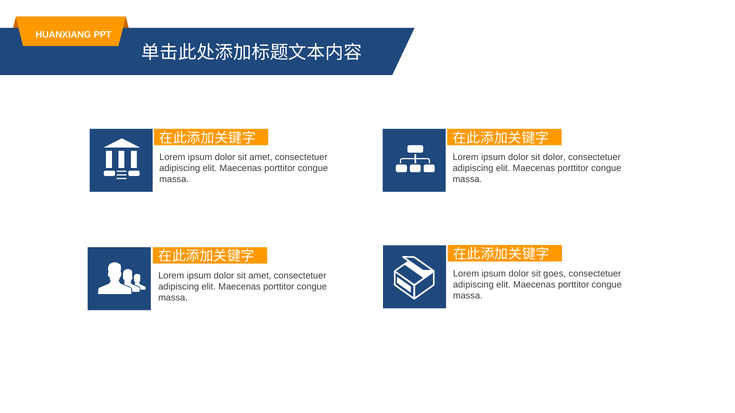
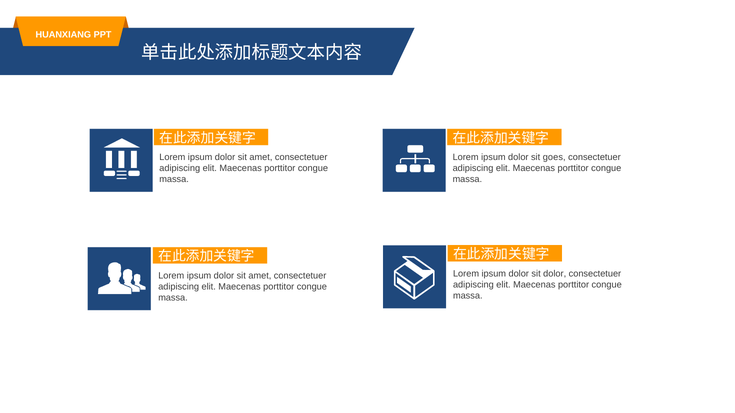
sit dolor: dolor -> goes (554, 158)
sit goes: goes -> dolor (555, 274)
